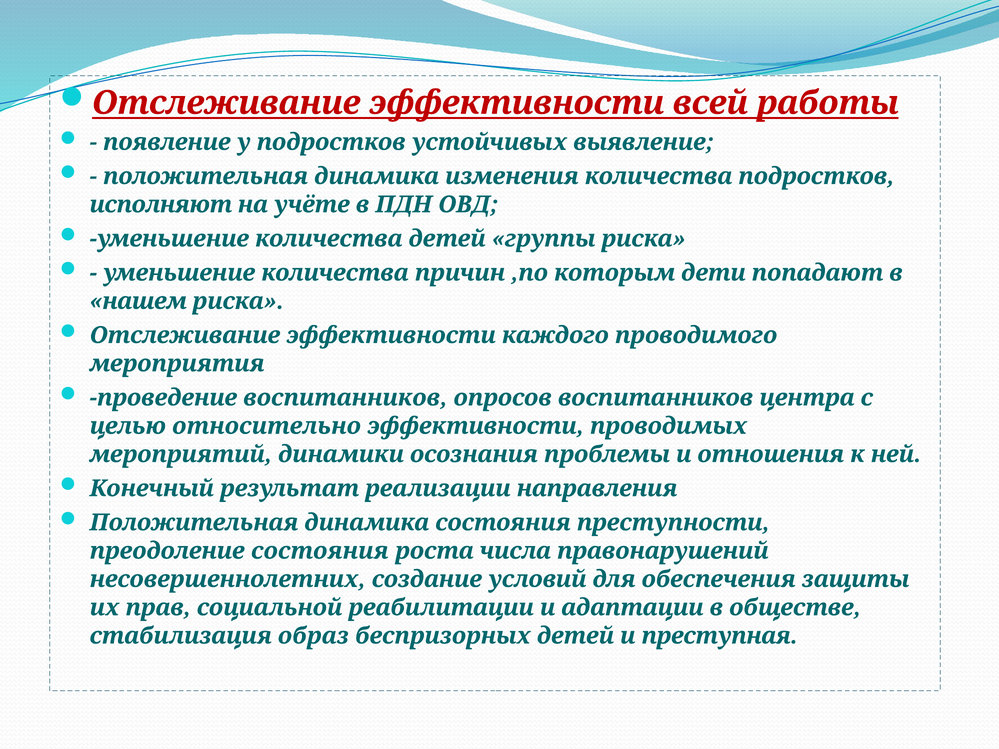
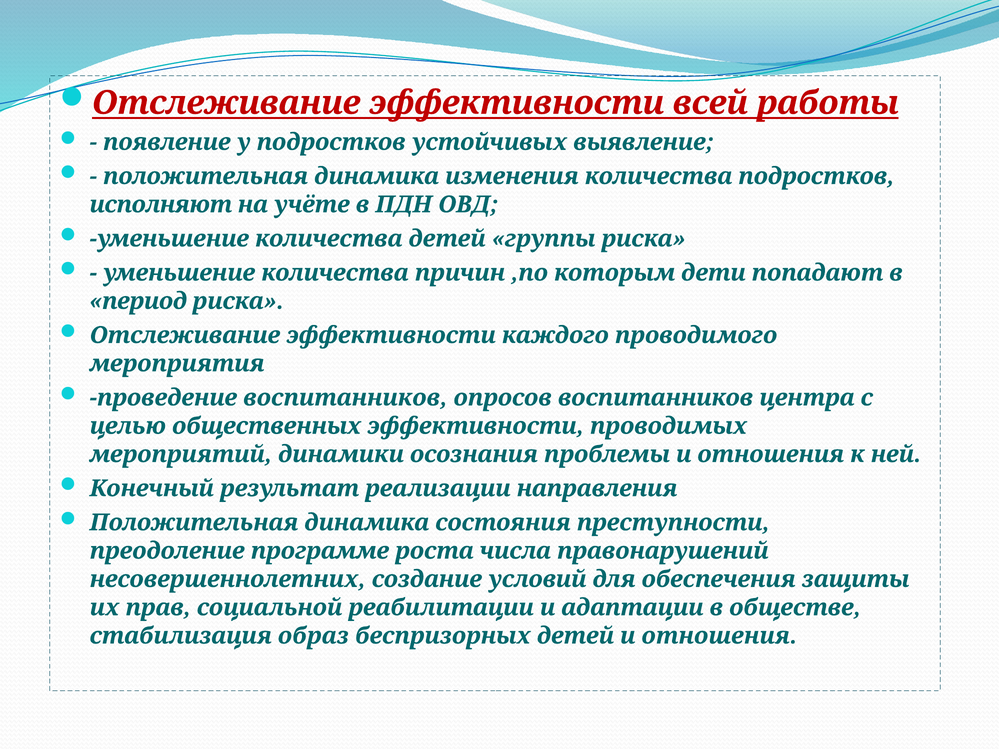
нашем: нашем -> период (138, 301)
относительно: относительно -> общественных (267, 426)
преодоление состояния: состояния -> программе (320, 551)
детей и преступная: преступная -> отношения (719, 636)
